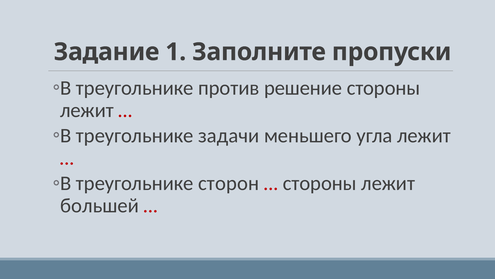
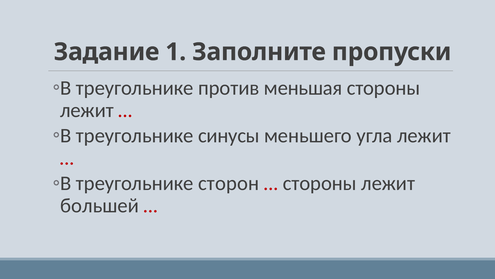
решение: решение -> меньшая (303, 88)
задачи: задачи -> синусы (229, 135)
